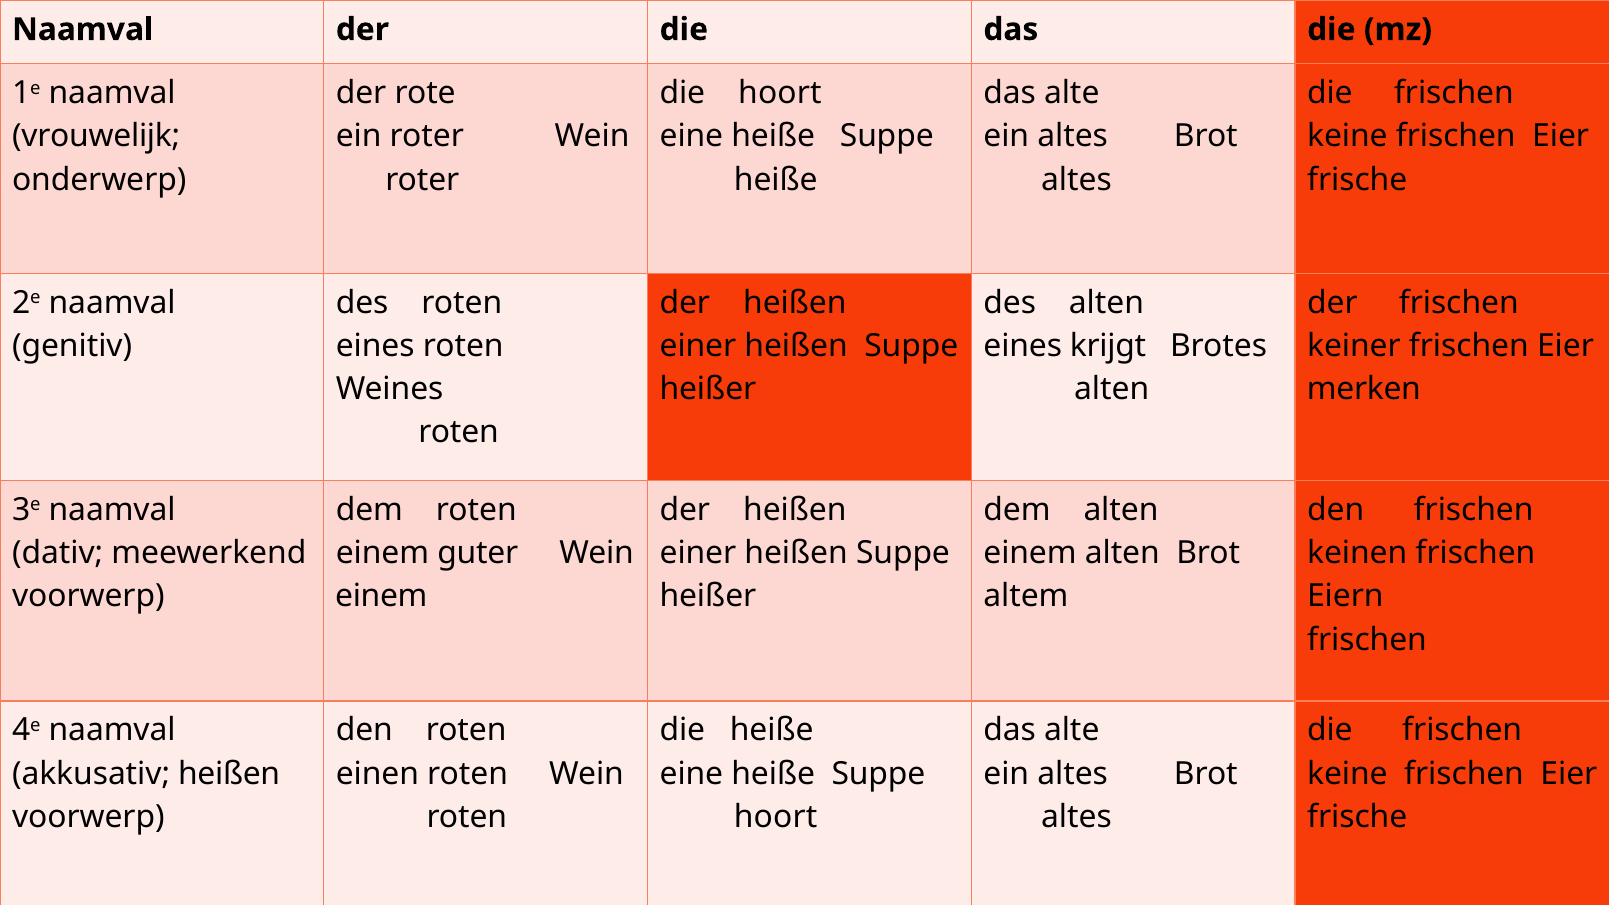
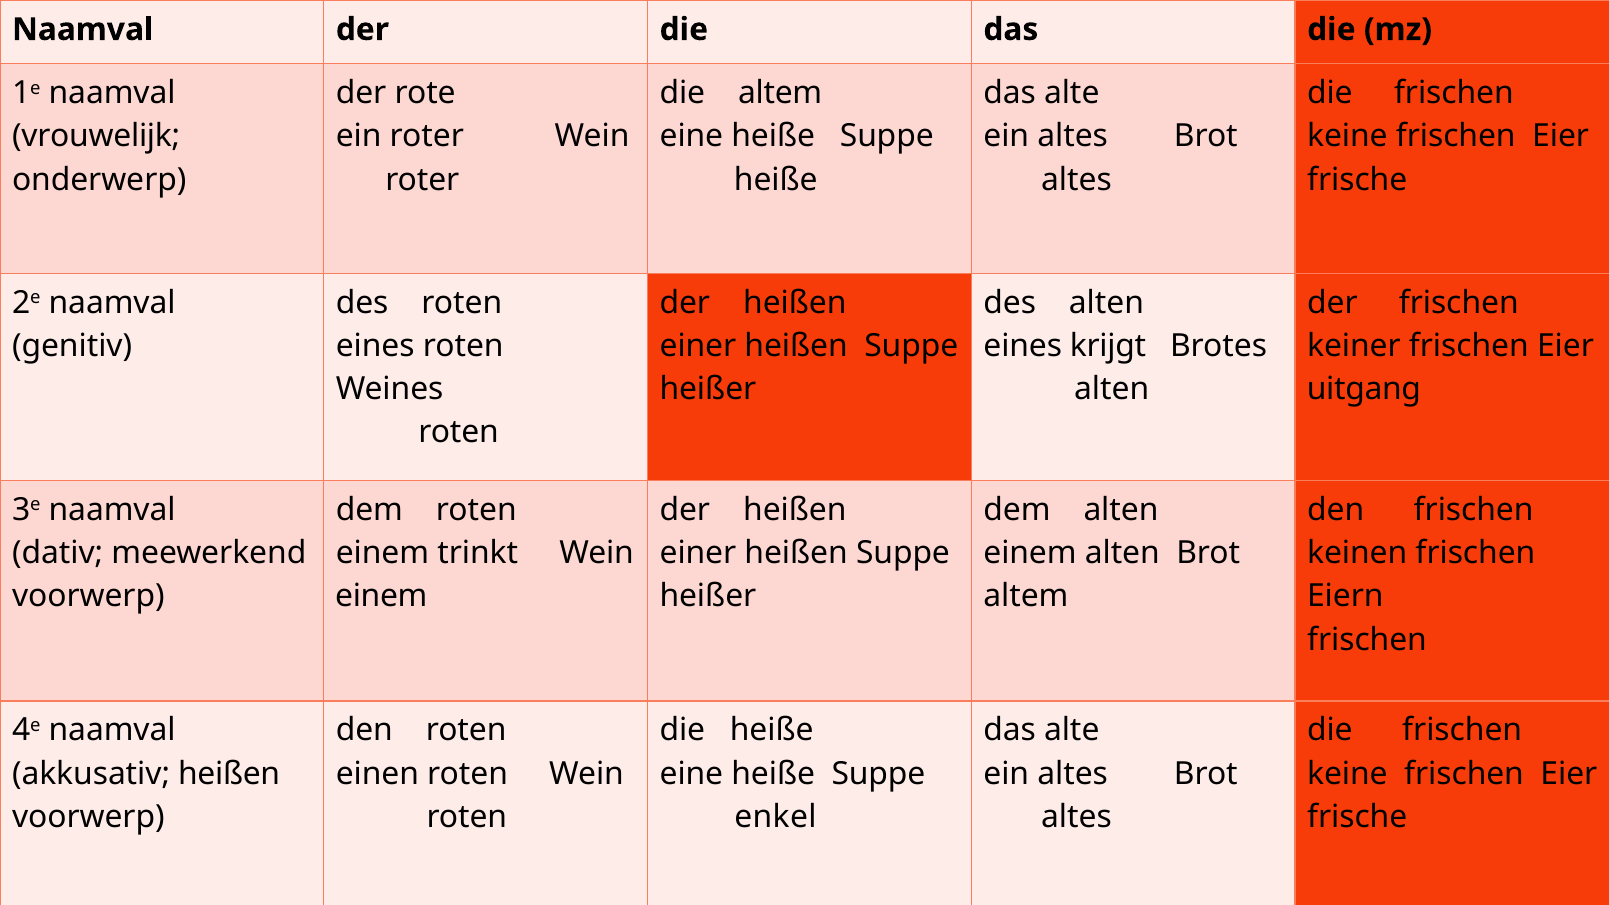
die hoort: hoort -> altem (780, 93)
merken: merken -> uitgang (1364, 389)
guter: guter -> trinkt (478, 553)
hoort: hoort -> enkel (776, 817)
